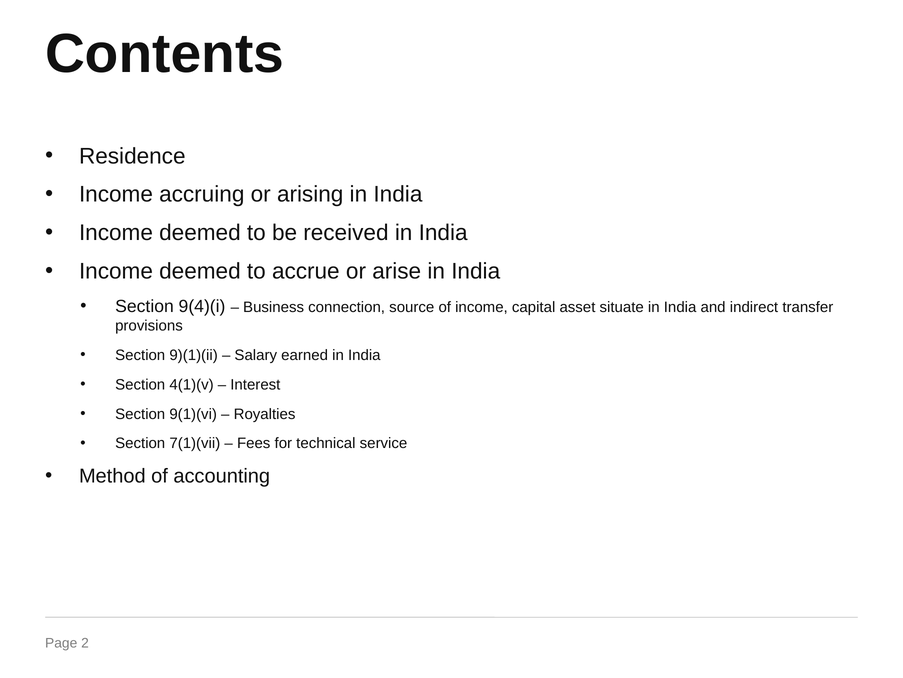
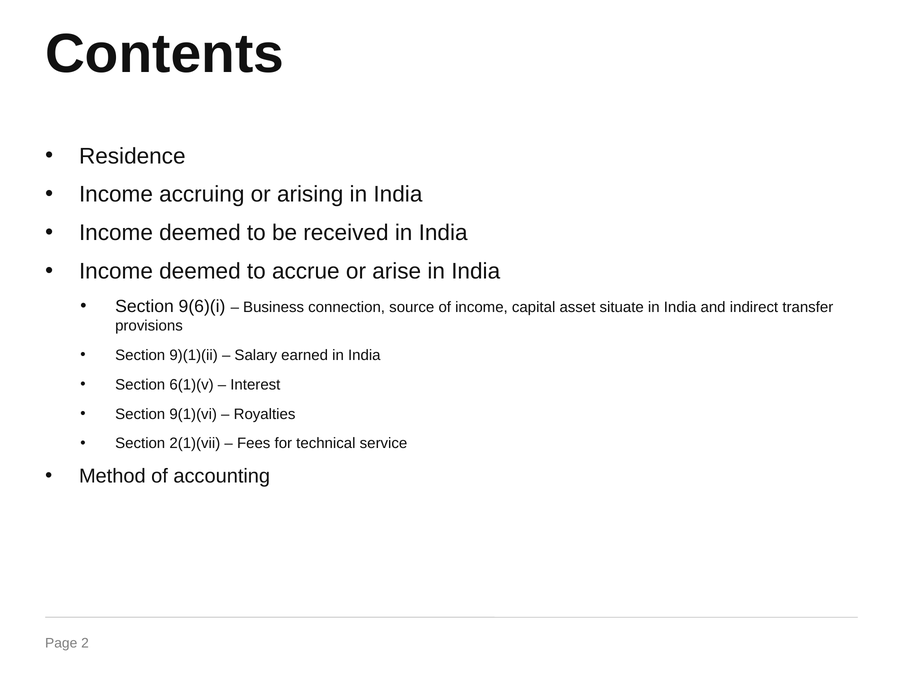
9(4)(i: 9(4)(i -> 9(6)(i (202, 306)
4(1)(v: 4(1)(v -> 6(1)(v (192, 384)
7(1)(vii: 7(1)(vii -> 2(1)(vii (195, 443)
